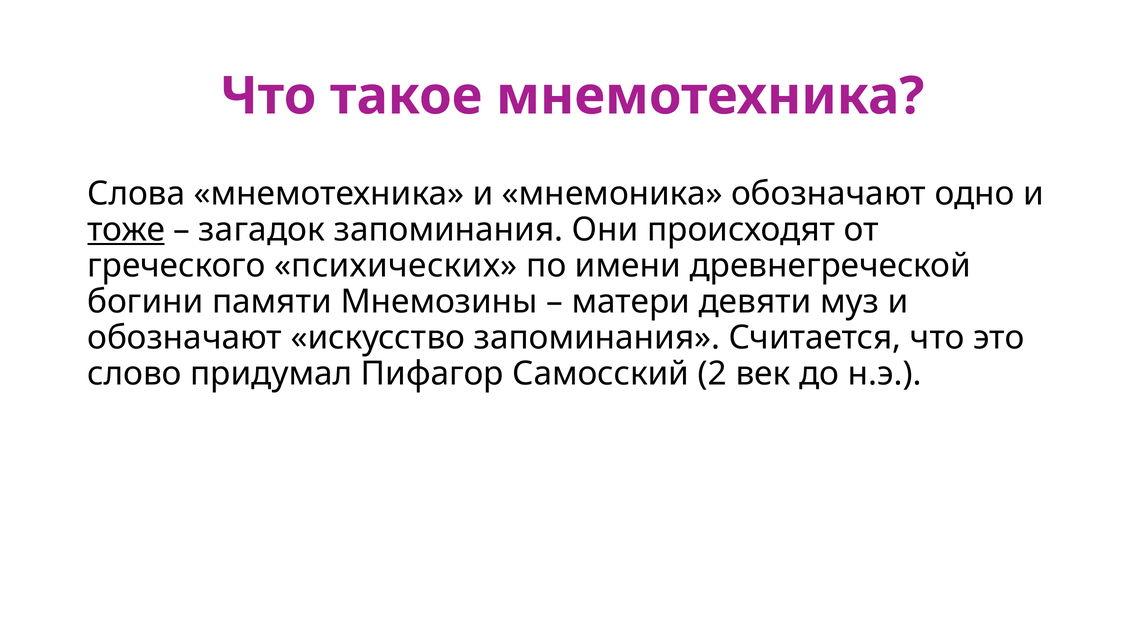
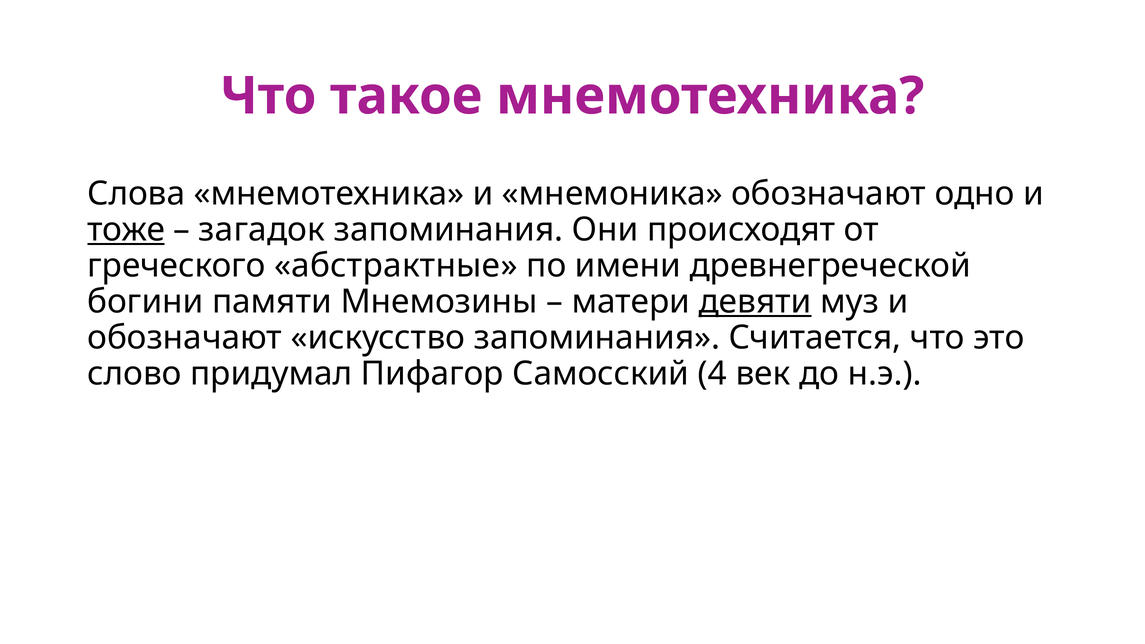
психических: психических -> абстрактные (396, 266)
девяти underline: none -> present (755, 302)
2: 2 -> 4 (712, 374)
